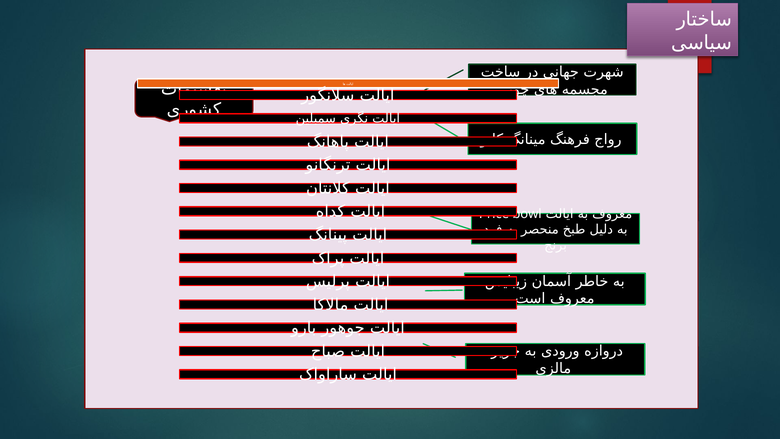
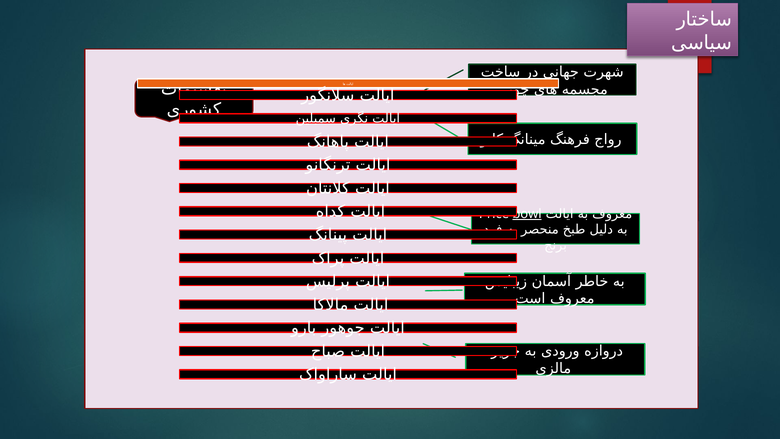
bowl underline: none -> present (527, 214)
